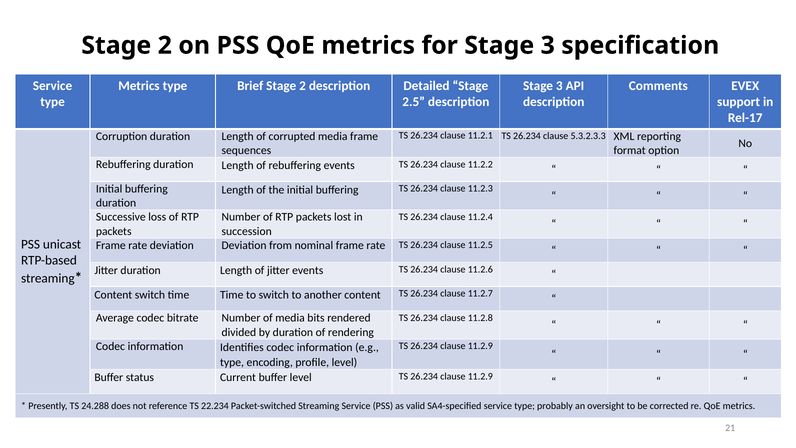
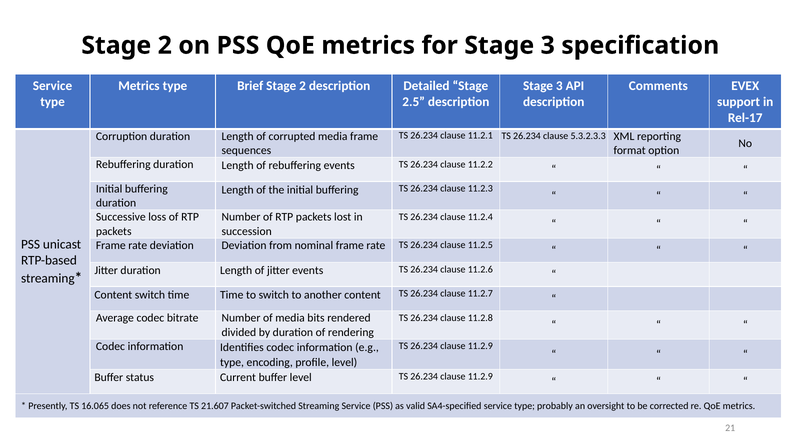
24.288: 24.288 -> 16.065 (95, 406)
22.234: 22.234 -> 21.607 (215, 406)
